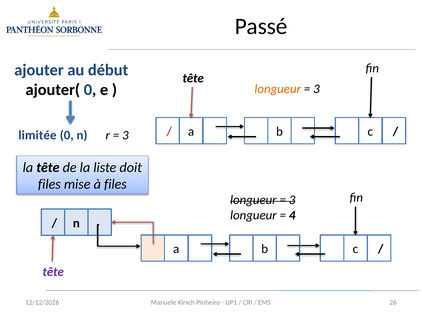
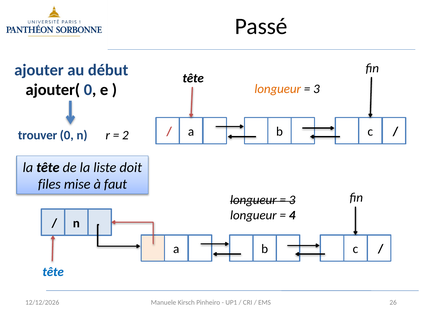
limitée: limitée -> trouver (38, 135)
3: 3 -> 2 (125, 135)
à files: files -> faut (115, 184)
tête colour: purple -> blue (53, 272)
